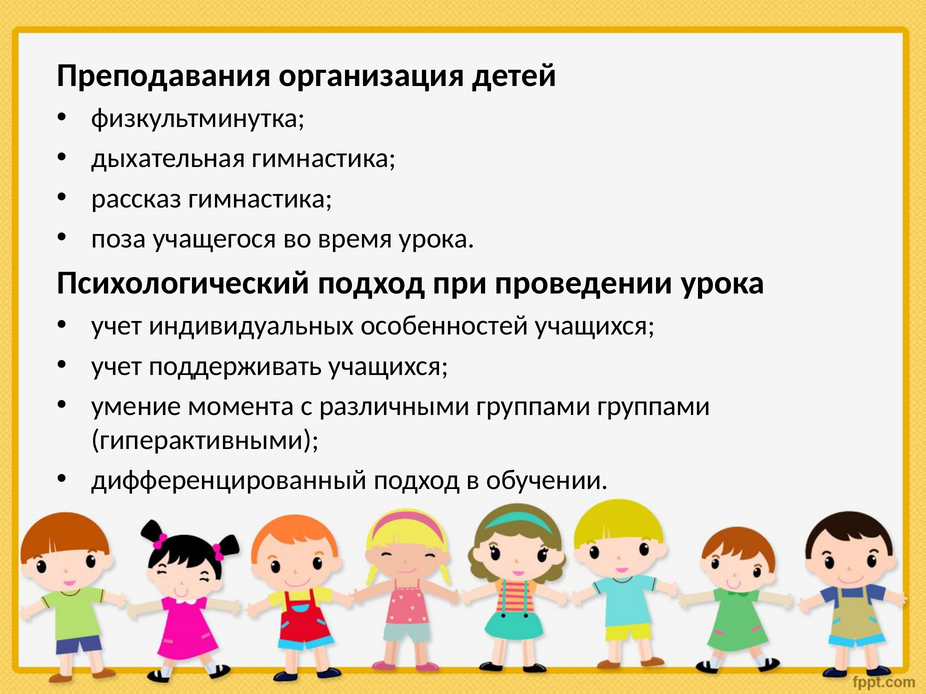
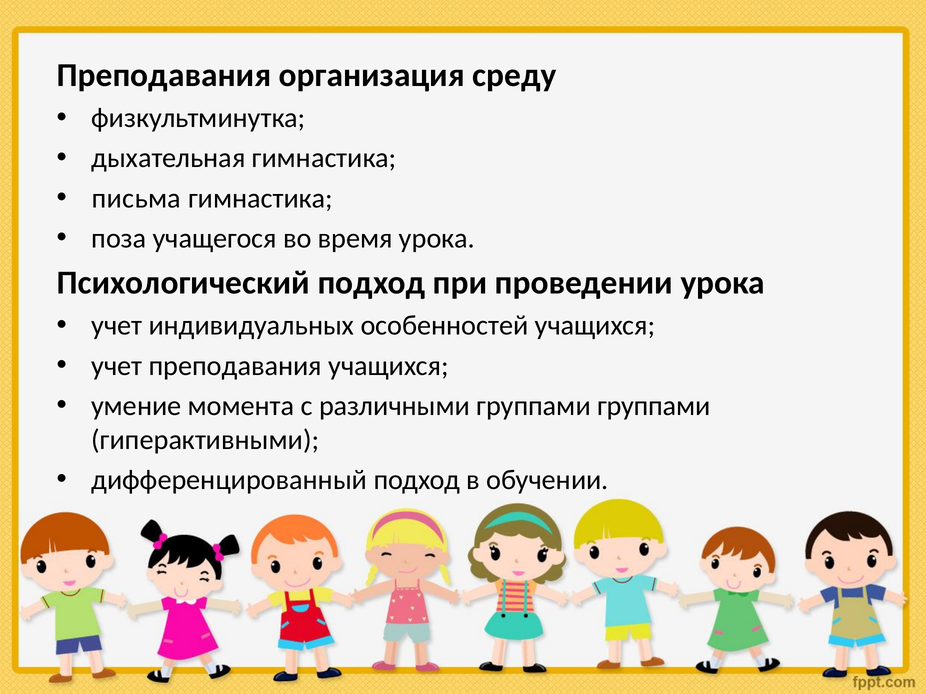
детей: детей -> среду (514, 75)
рассказ: рассказ -> письма (136, 198)
учет поддерживать: поддерживать -> преподавания (235, 366)
